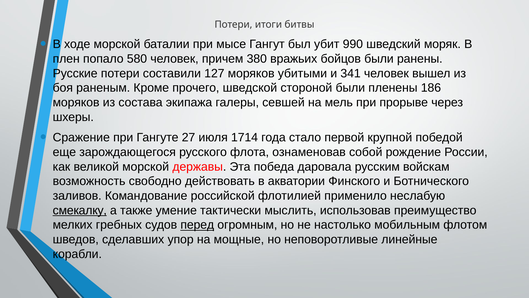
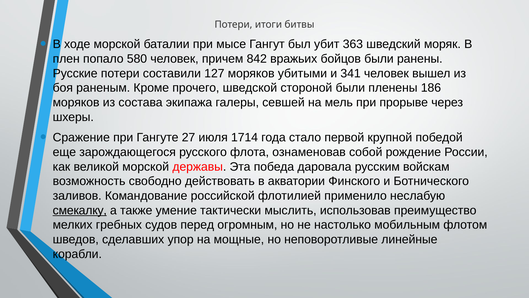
990: 990 -> 363 (353, 44)
380: 380 -> 842 (257, 59)
перед underline: present -> none (197, 225)
